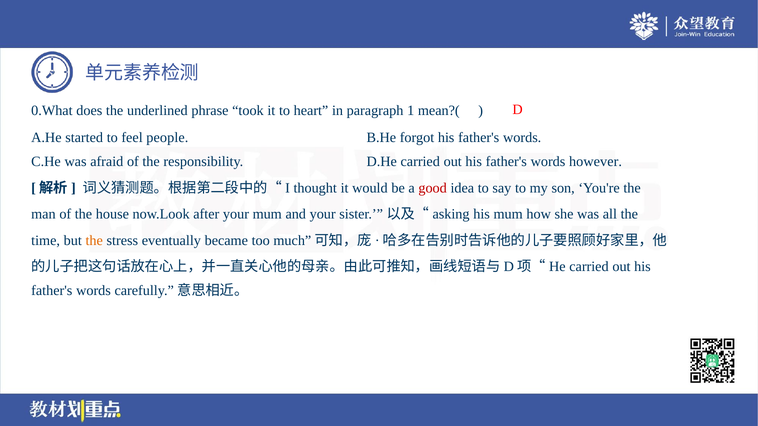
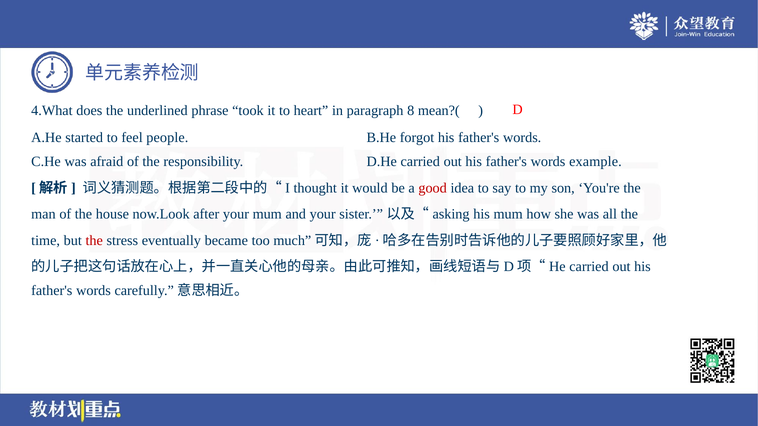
0.What: 0.What -> 4.What (52, 111)
1: 1 -> 8 (411, 111)
however: however -> example (595, 162)
the colour: orange -> red (94, 241)
